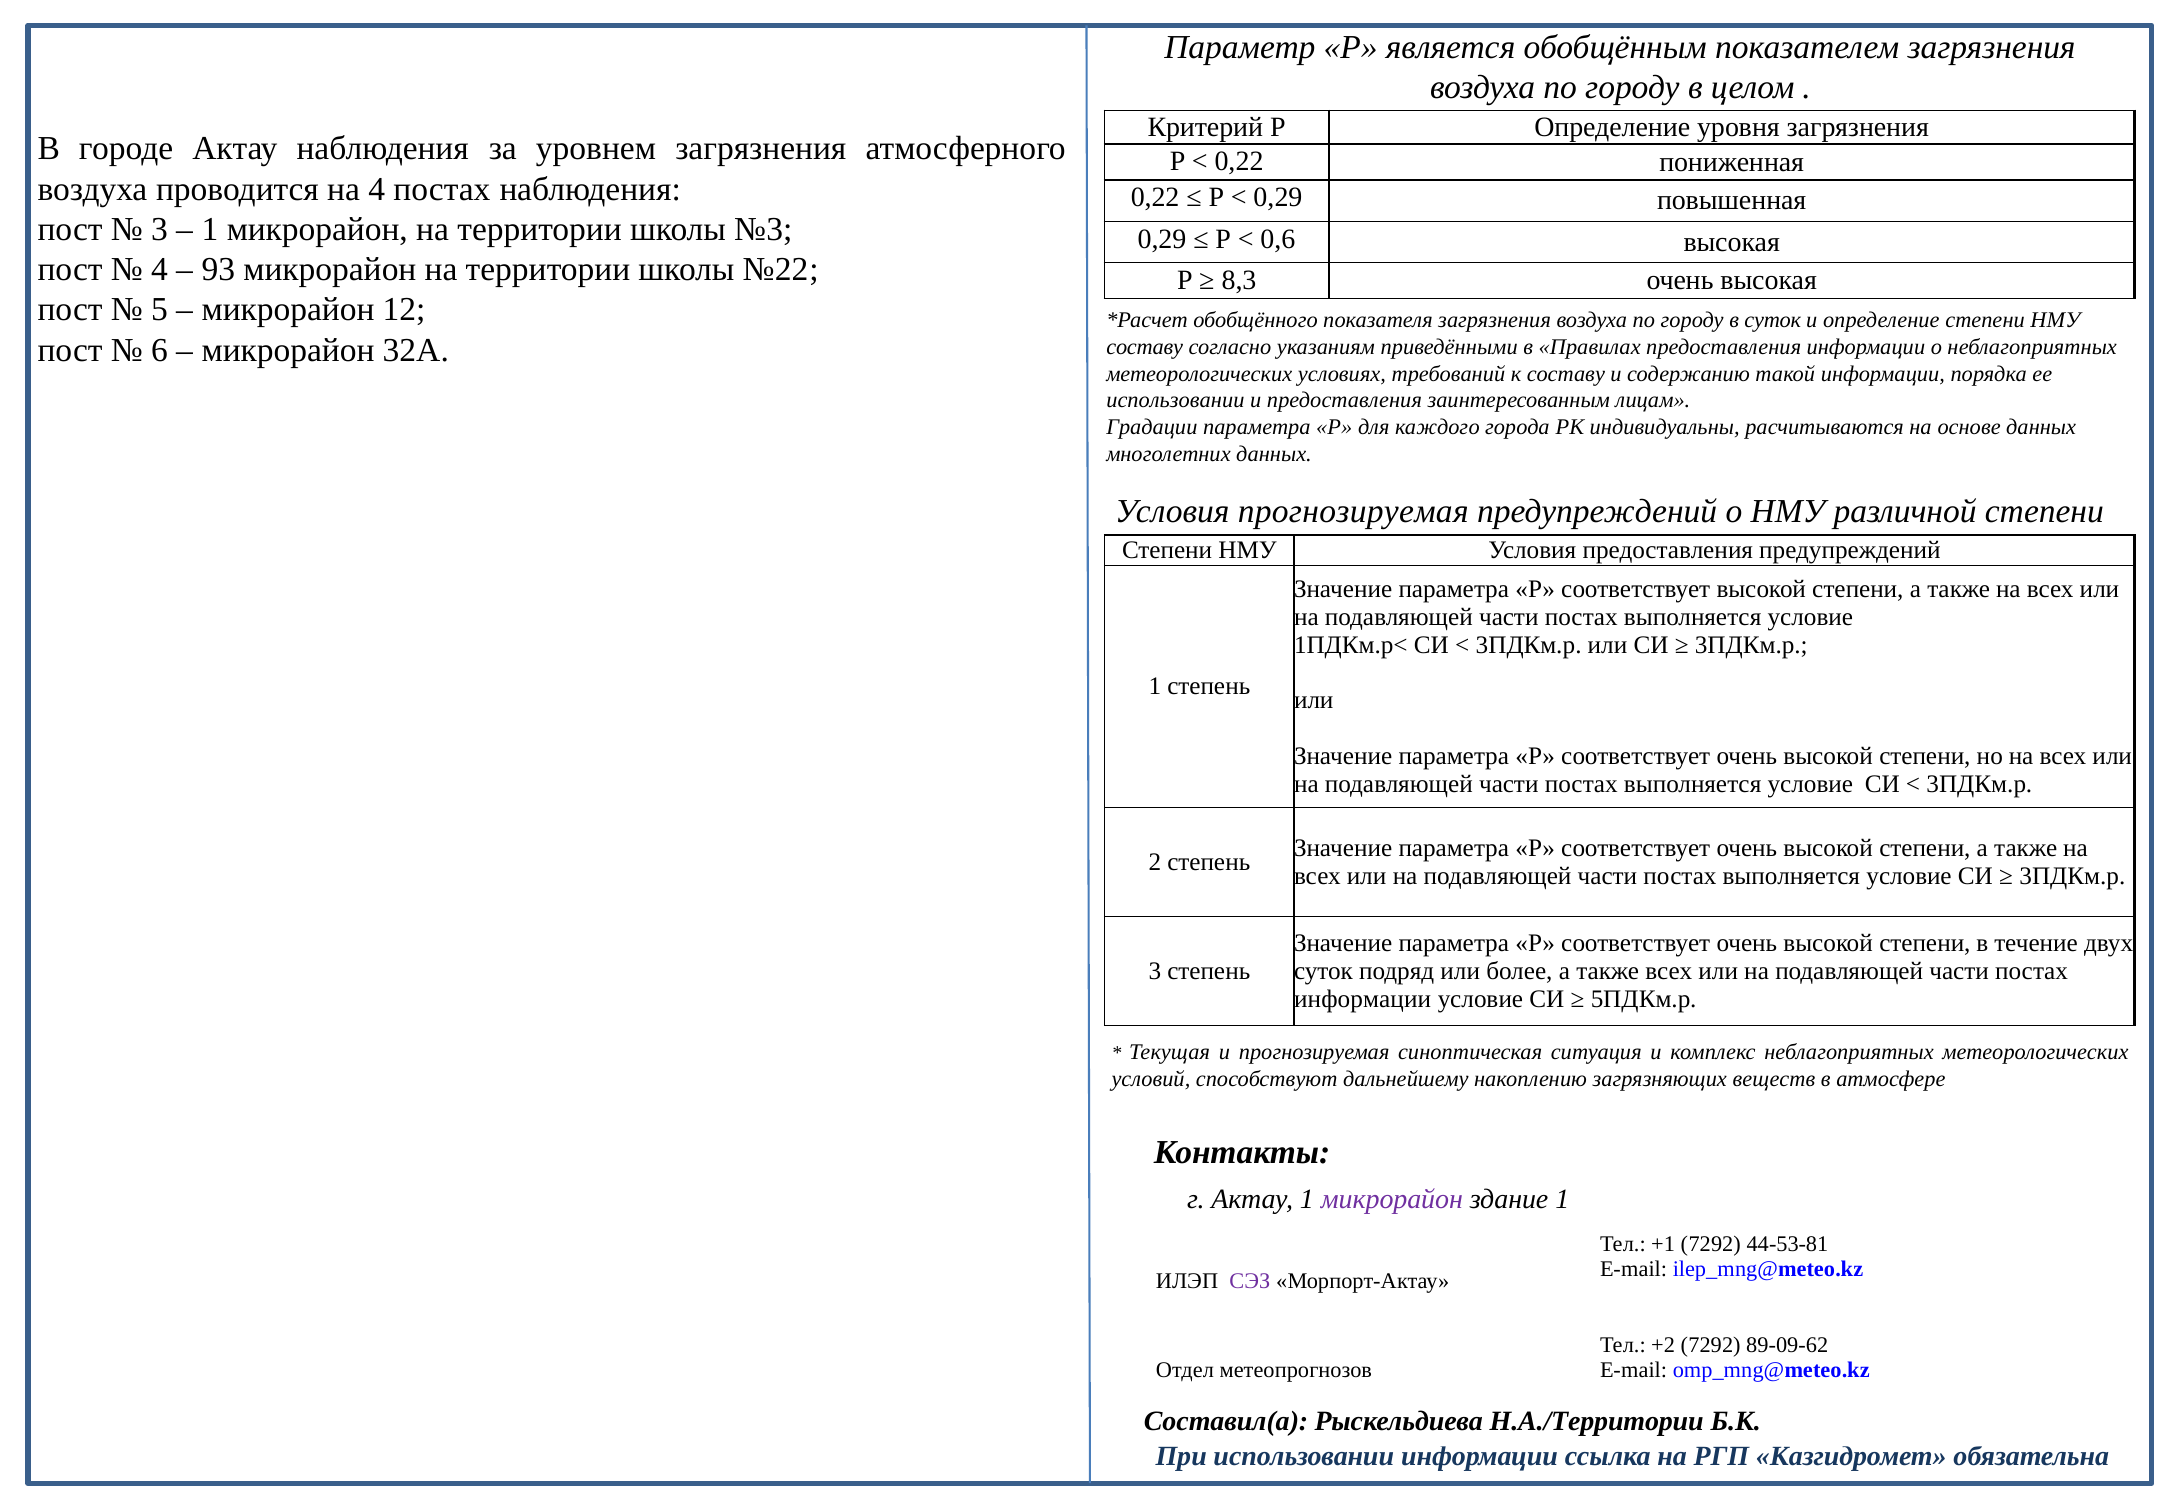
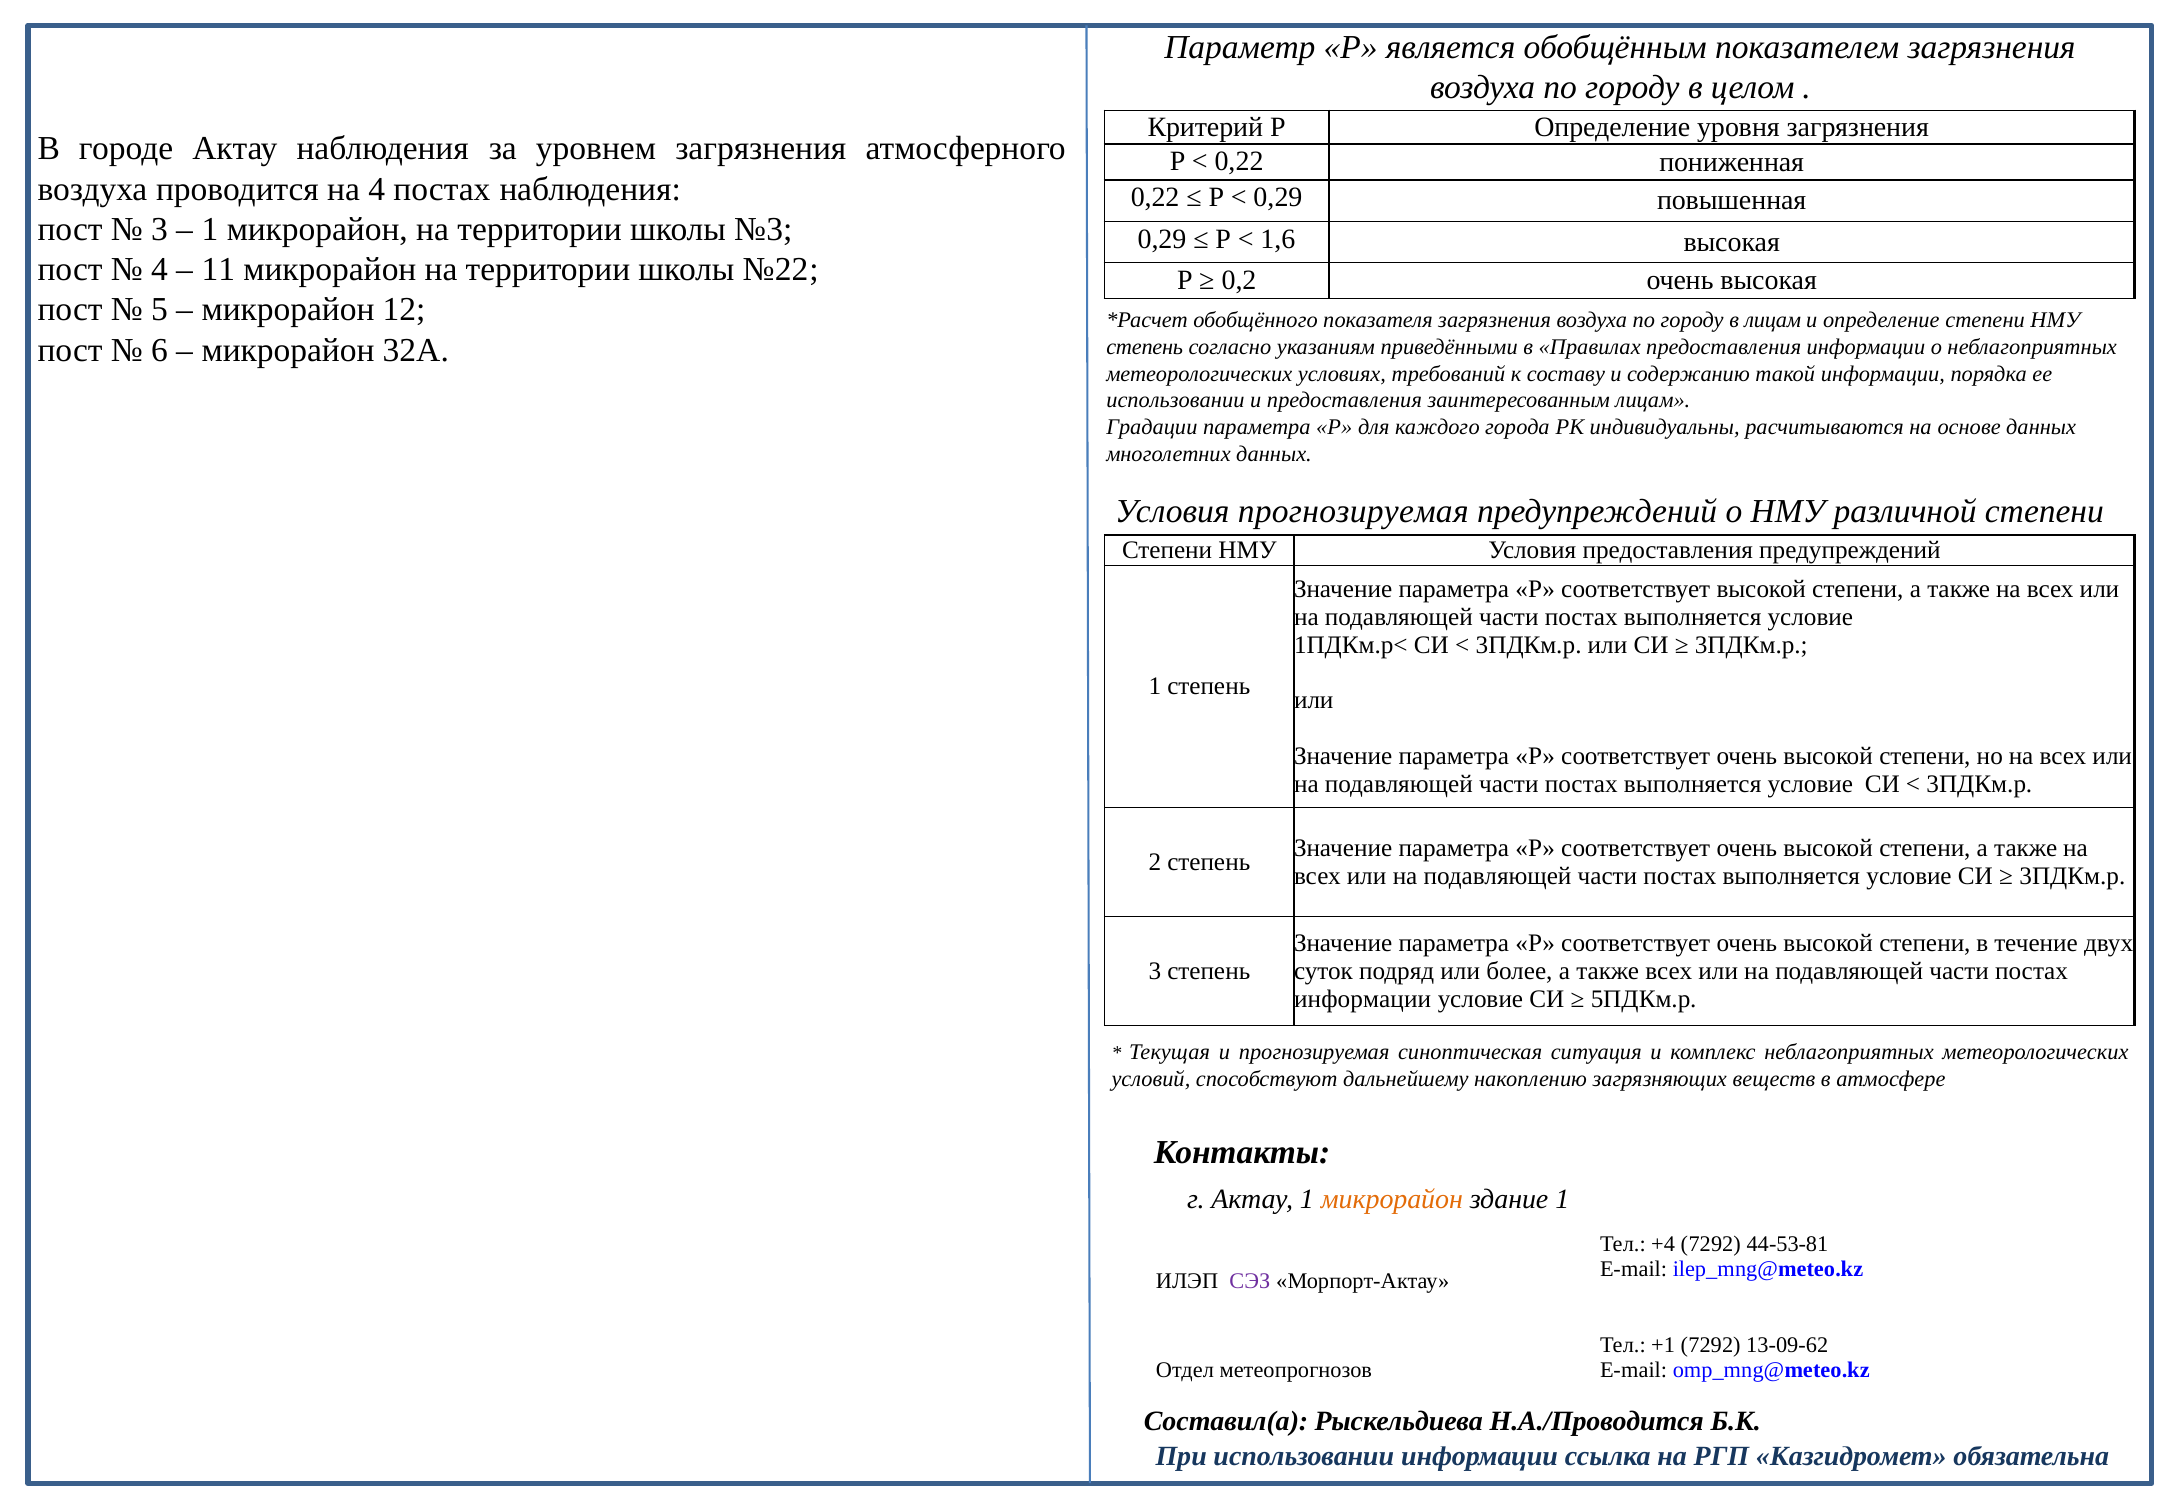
0,6: 0,6 -> 1,6 (1278, 239)
93: 93 -> 11 (218, 270)
8,3: 8,3 -> 0,2 (1239, 280)
в суток: суток -> лицам (1773, 320)
составу: составу -> степень (1145, 347)
микрорайон colour: purple -> orange (1392, 1199)
+1: +1 -> +4 (1663, 1245)
+2: +2 -> +1 (1663, 1345)
89-09-62: 89-09-62 -> 13-09-62 (1787, 1345)
Н.А./Территории: Н.А./Территории -> Н.А./Проводится (1597, 1422)
